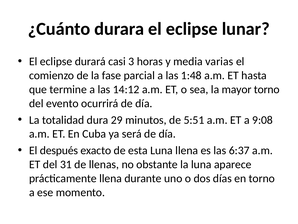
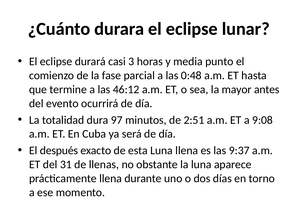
varias: varias -> punto (219, 61)
1:48: 1:48 -> 0:48 (191, 75)
14:12: 14:12 -> 46:12 (126, 89)
mayor torno: torno -> antes (267, 89)
29: 29 -> 97 (117, 120)
5:51: 5:51 -> 2:51 (194, 120)
6:37: 6:37 -> 9:37 (239, 150)
